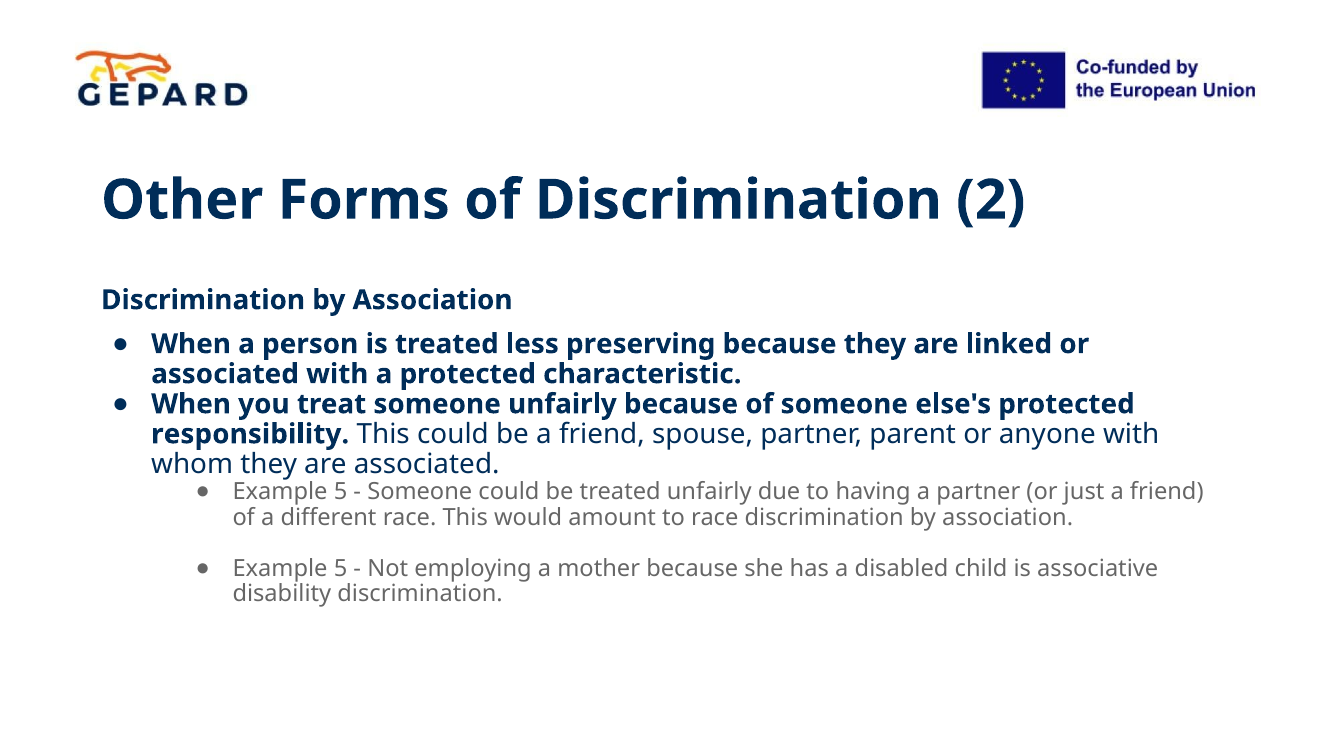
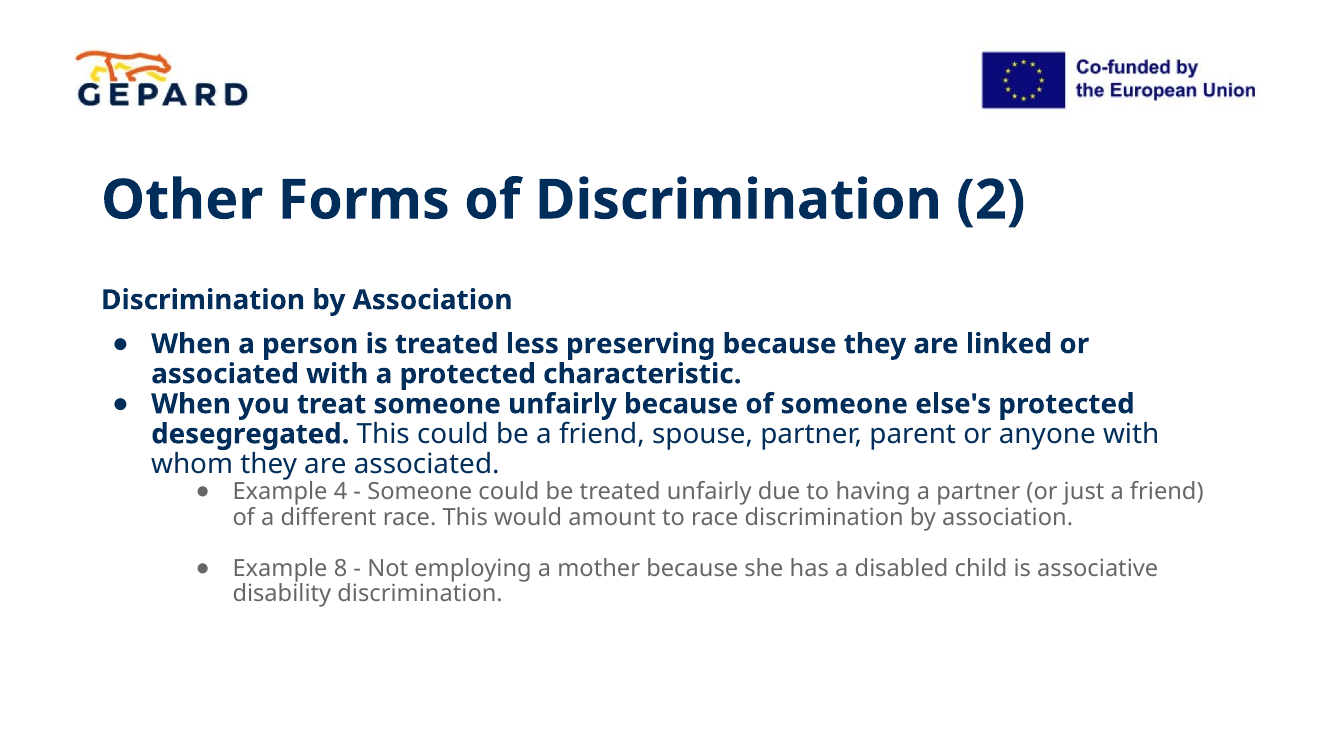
responsibility: responsibility -> desegregated (250, 434)
5: 5 -> 4 (341, 492)
5: 5 -> 8 (341, 569)
